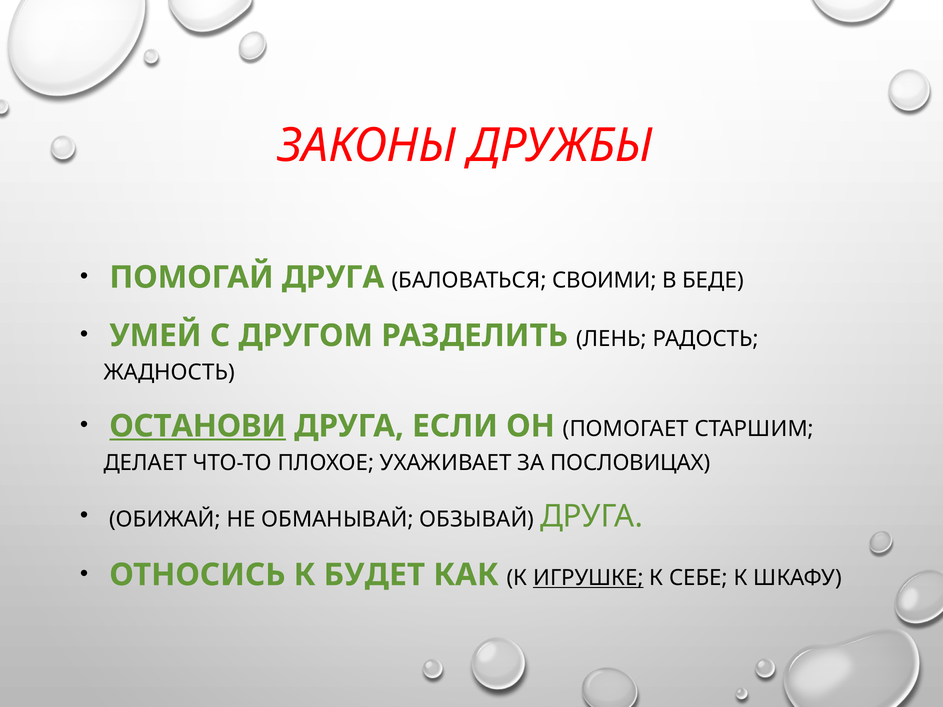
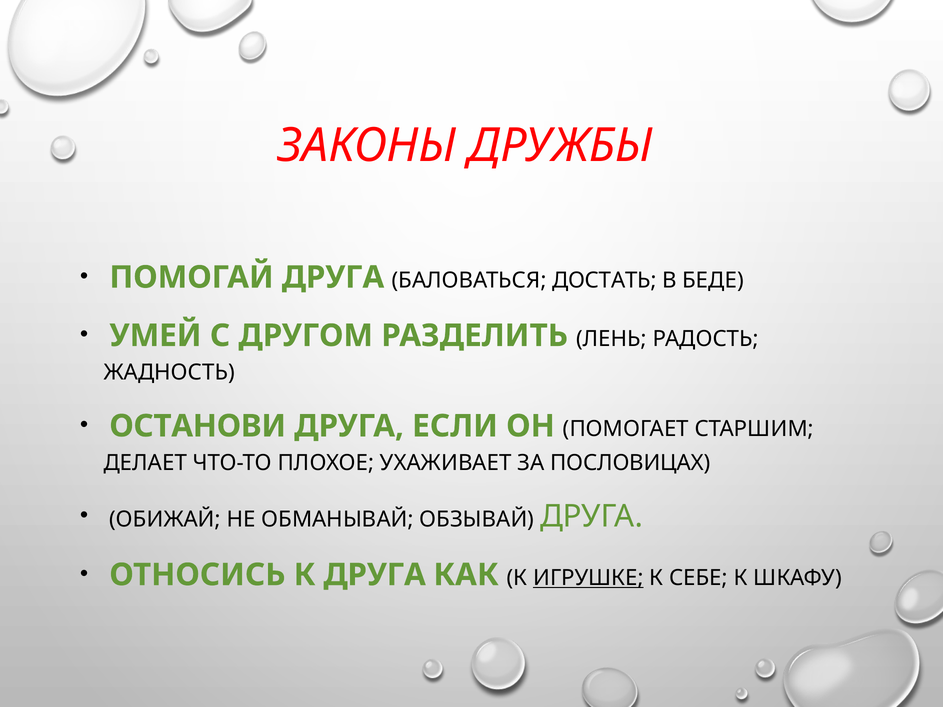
СВОИМИ: СВОИМИ -> ДОСТАТЬ (604, 280)
ОСТАНОВИ underline: present -> none (198, 426)
К БУДЕТ: БУДЕТ -> ДРУГА (375, 575)
